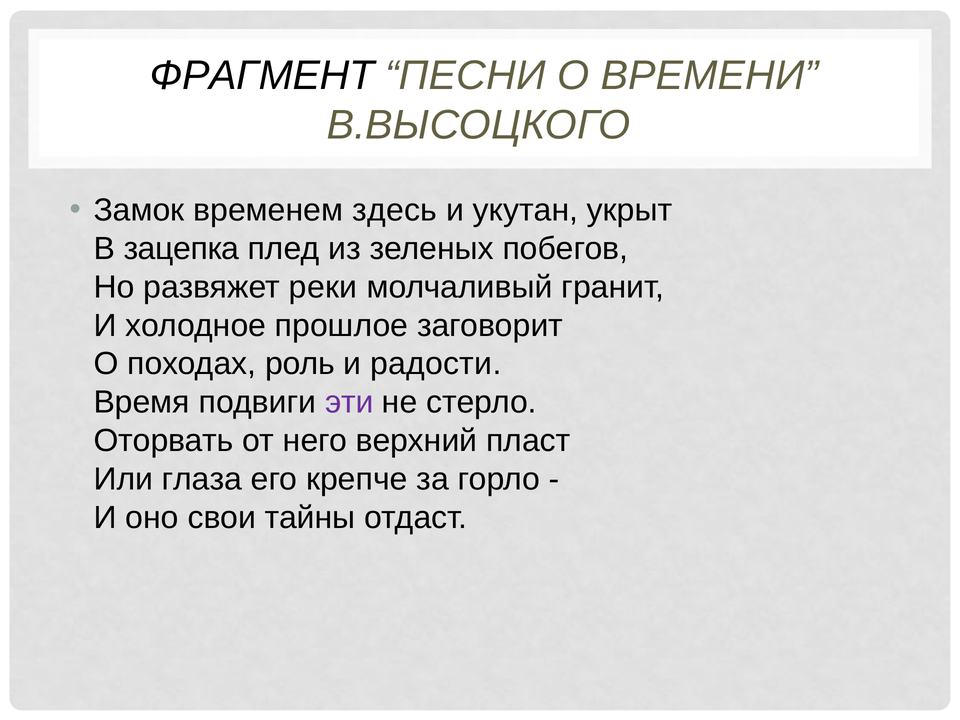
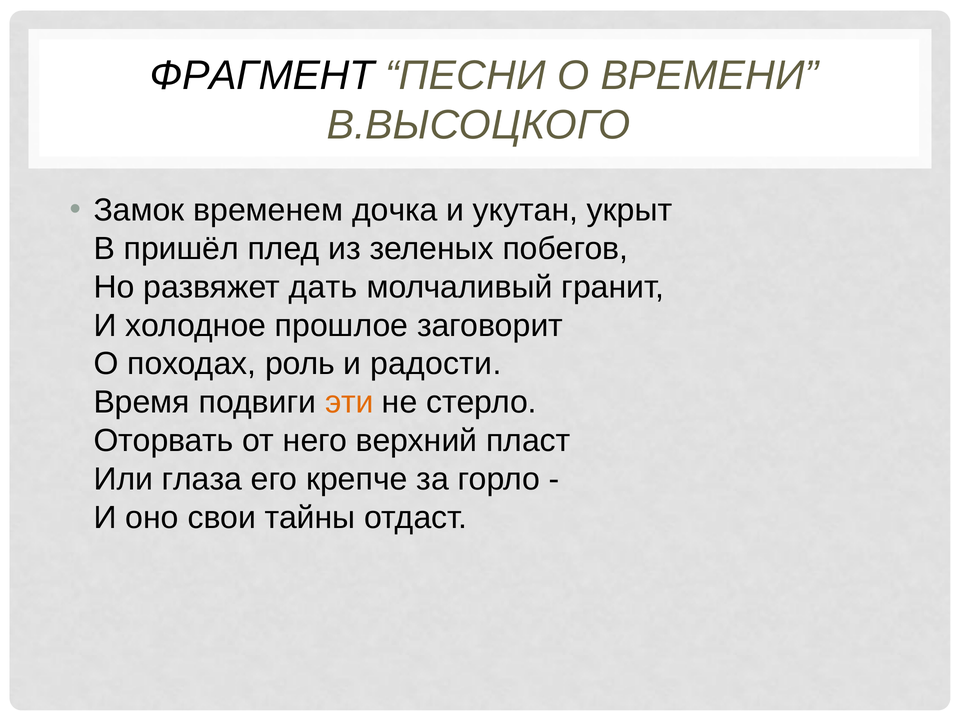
здесь: здесь -> дочка (395, 210)
зацепка: зацепка -> пришёл (181, 249)
реки: реки -> дать (323, 287)
эти colour: purple -> orange (349, 402)
